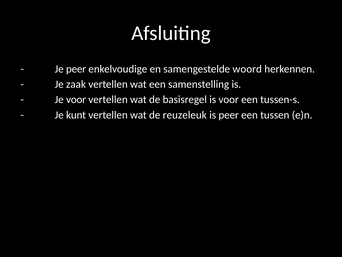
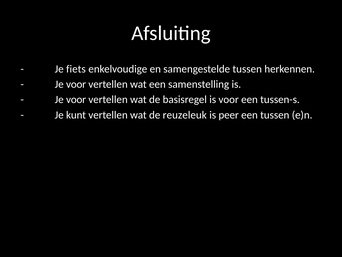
Je peer: peer -> fiets (76, 69)
samengestelde woord: woord -> tussen (247, 69)
zaak: zaak -> voor (76, 84)
